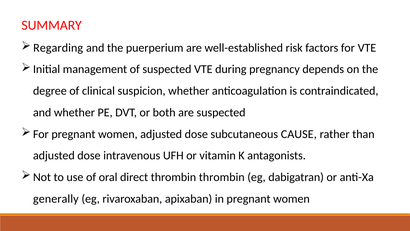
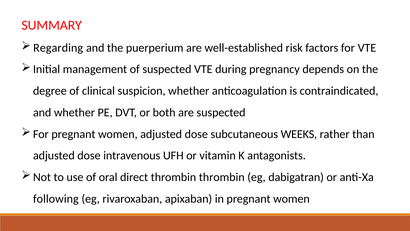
CAUSE: CAUSE -> WEEKS (299, 134)
generally: generally -> following (56, 198)
